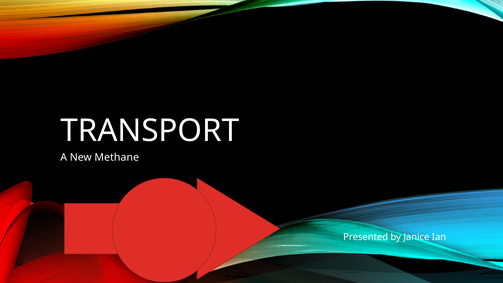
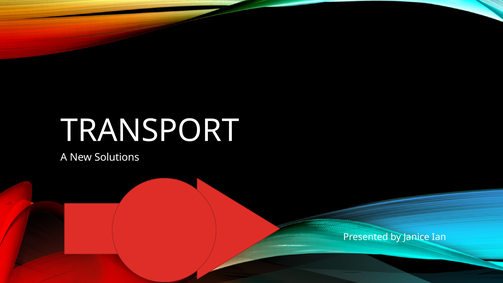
Methane: Methane -> Solutions (117, 157)
